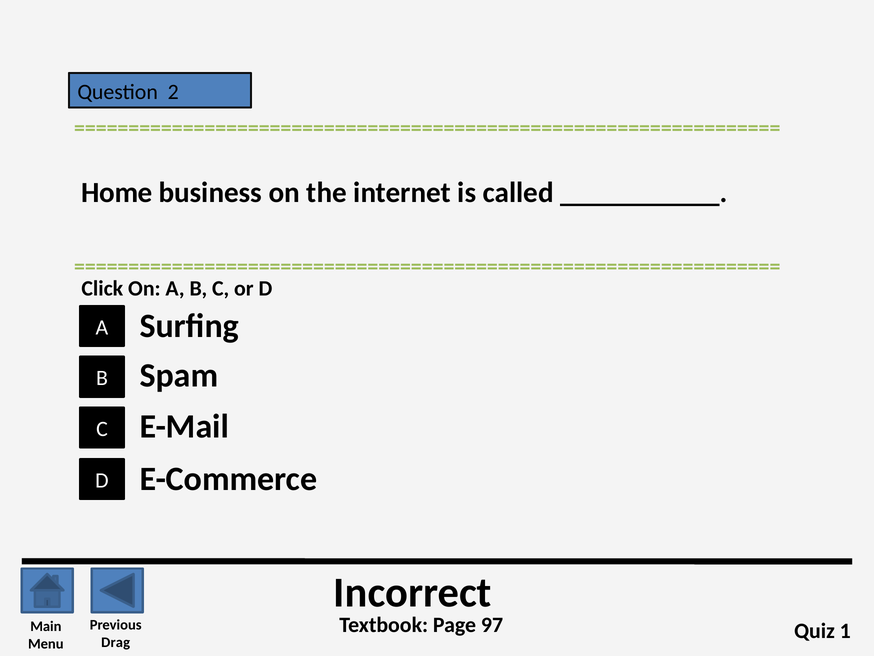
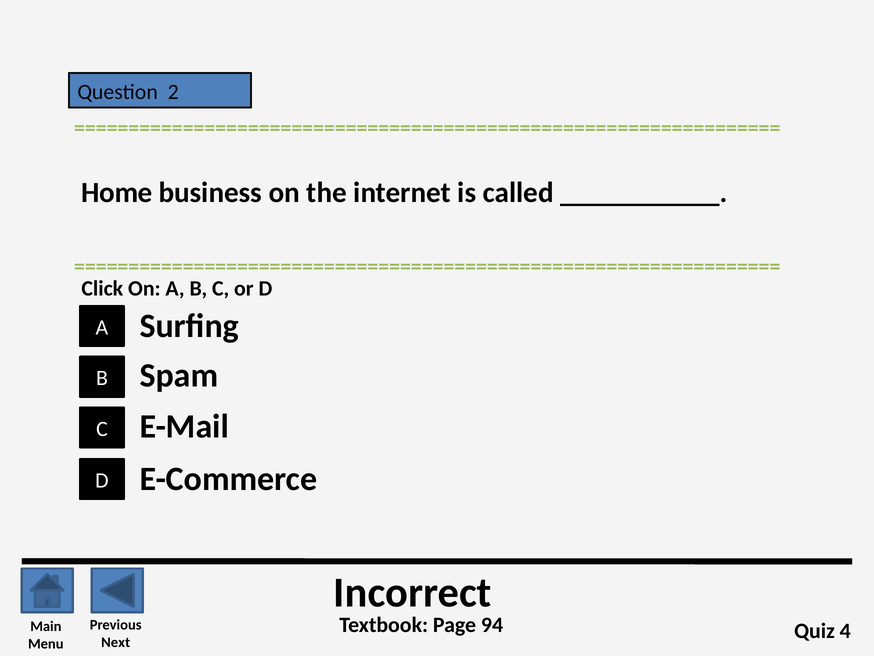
97: 97 -> 94 (492, 625)
1: 1 -> 4 (845, 631)
Drag: Drag -> Next (116, 642)
